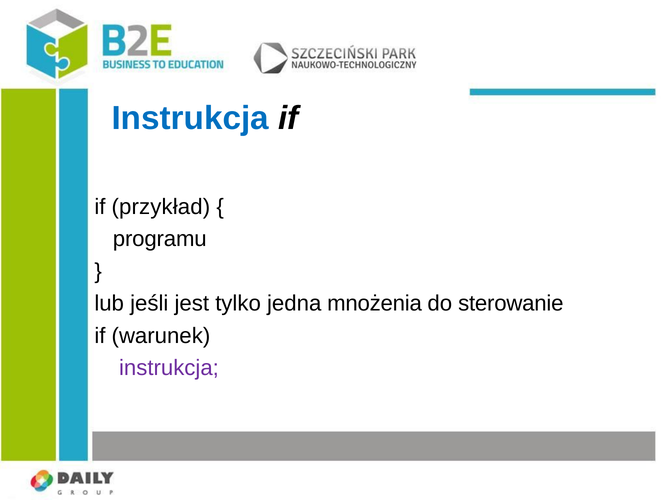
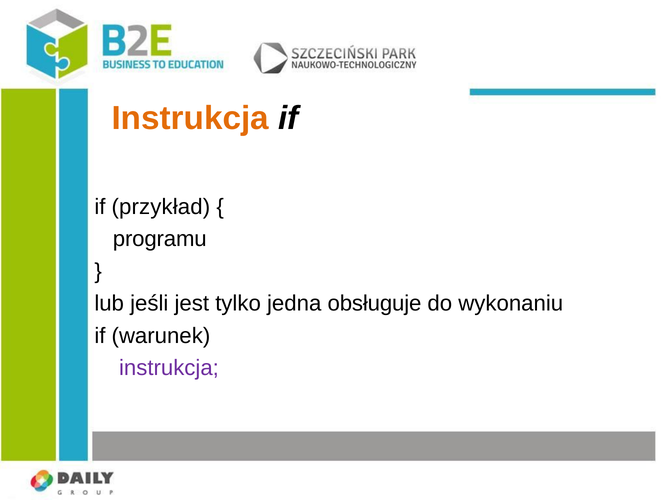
Instrukcja colour: blue -> orange (190, 118)
mnożenia: mnożenia -> obsługuje (374, 303)
sterowanie: sterowanie -> wykonaniu (511, 303)
